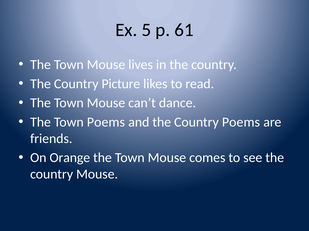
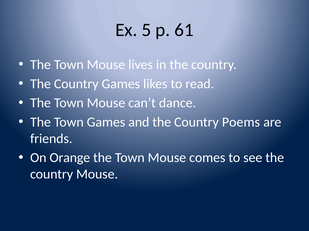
Country Picture: Picture -> Games (121, 84)
Town Poems: Poems -> Games (106, 123)
